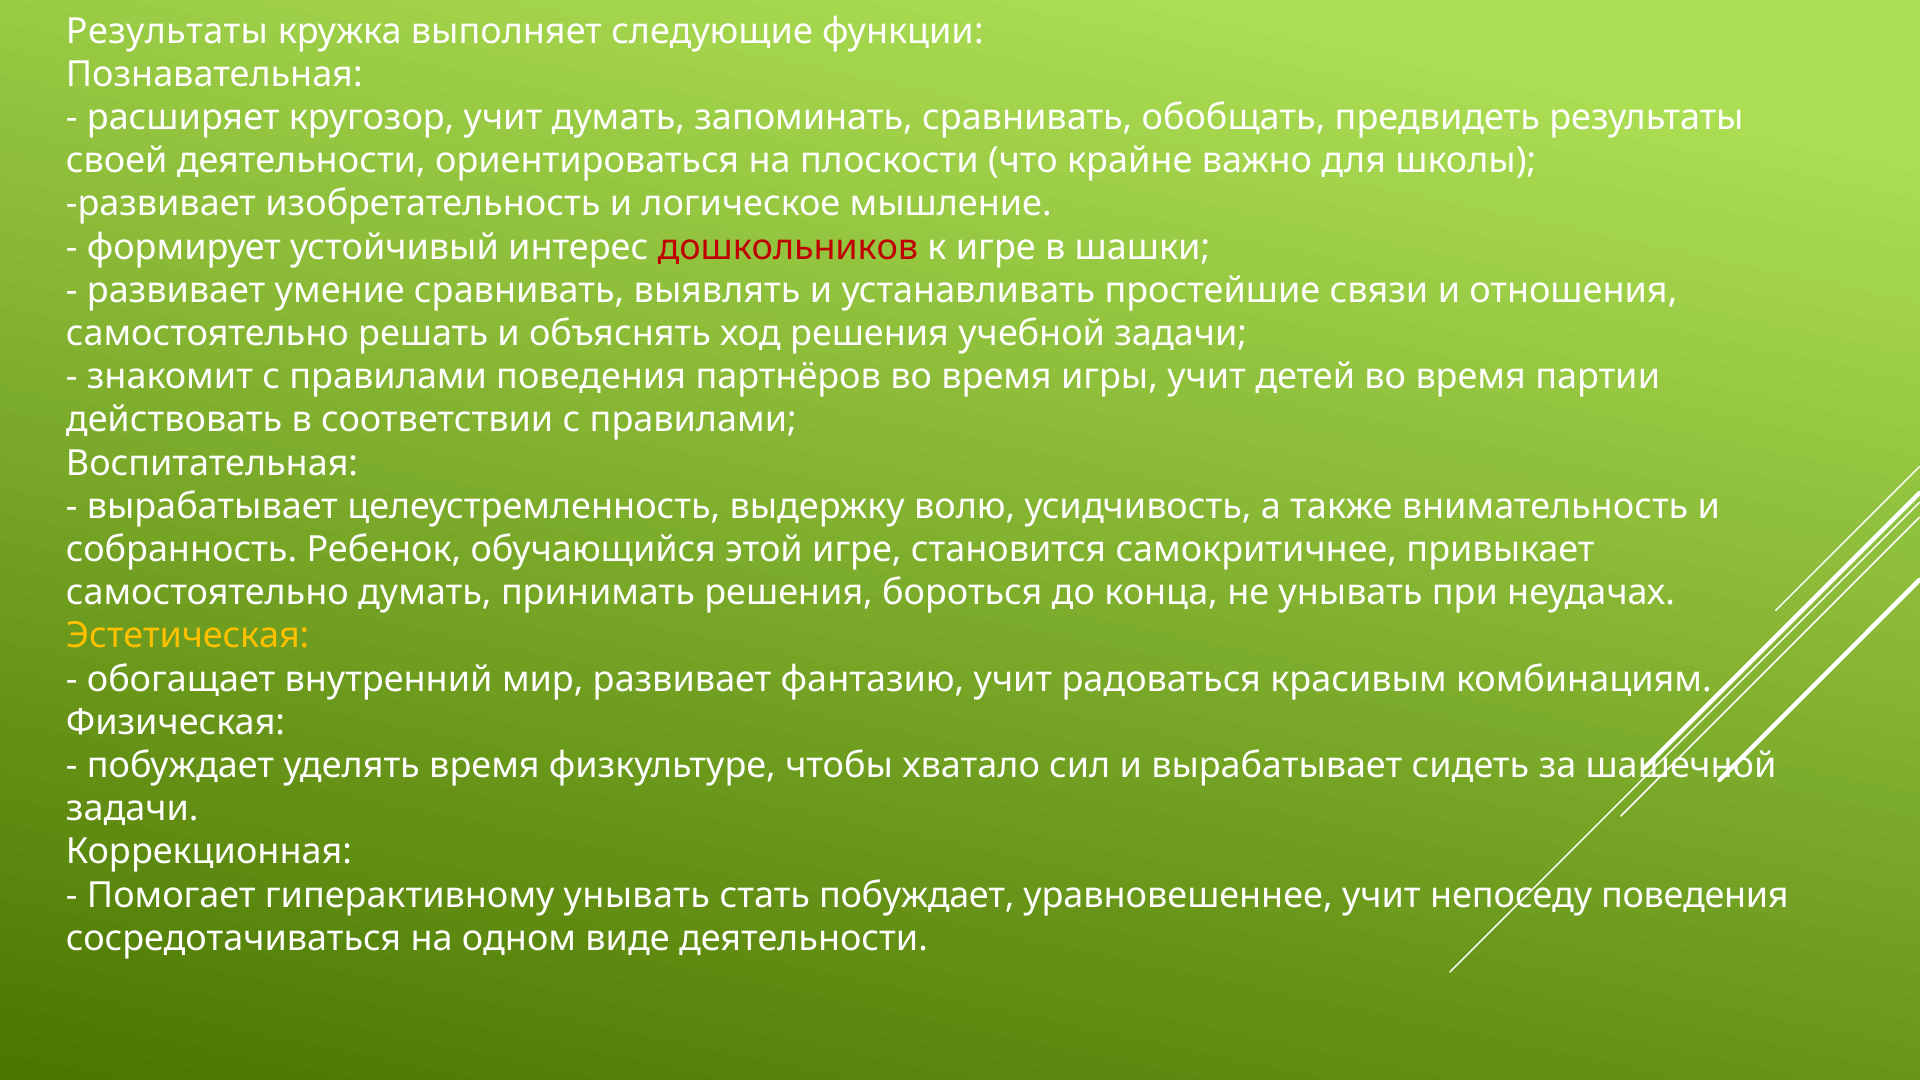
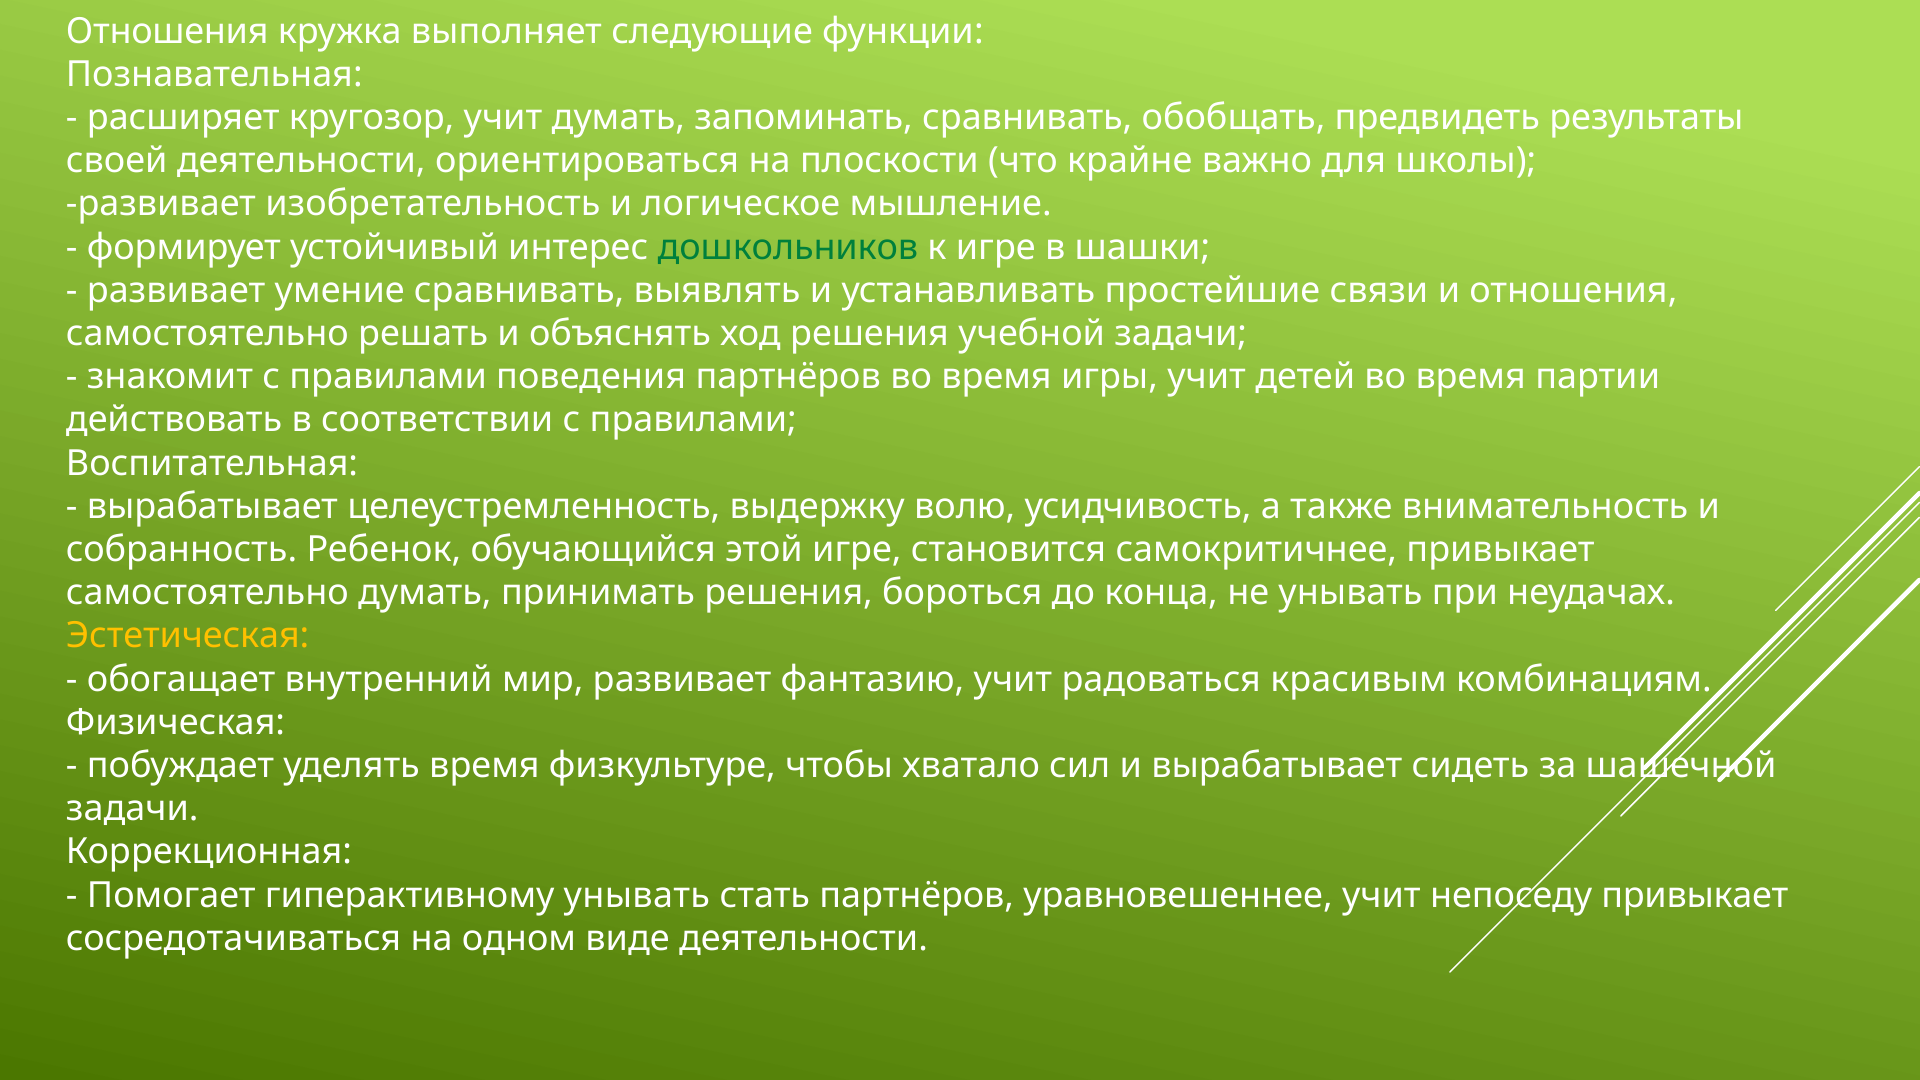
Результаты: Результаты -> Отношения (167, 31)
дошкольников colour: red -> green (788, 247)
стать побуждает: побуждает -> партнёров (917, 895)
непоседу поведения: поведения -> привыкает (1695, 895)
